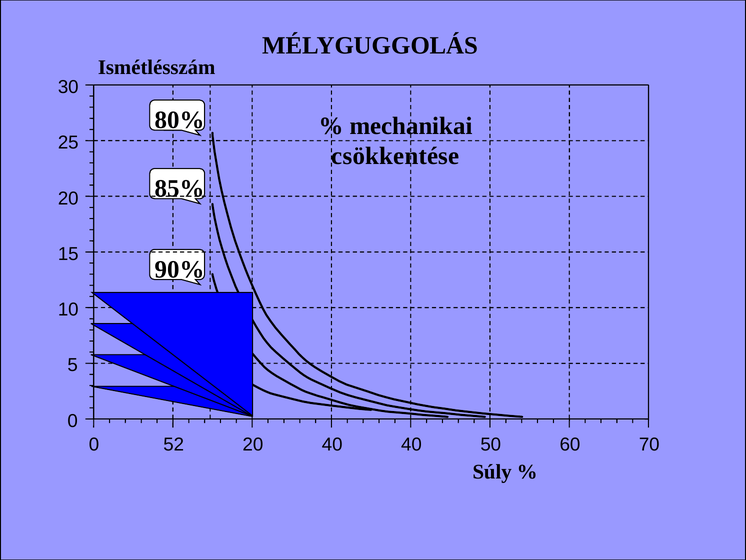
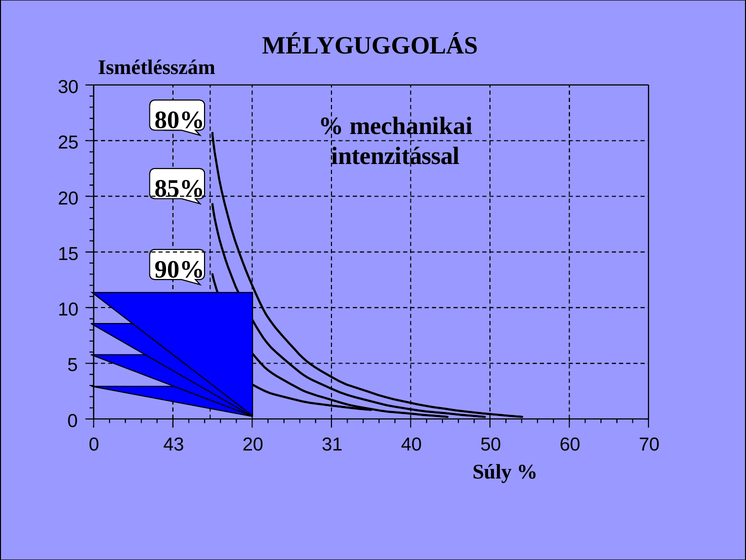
csökkentése: csökkentése -> intenzitással (396, 156)
52: 52 -> 43 (174, 444)
20 40: 40 -> 31 (332, 444)
